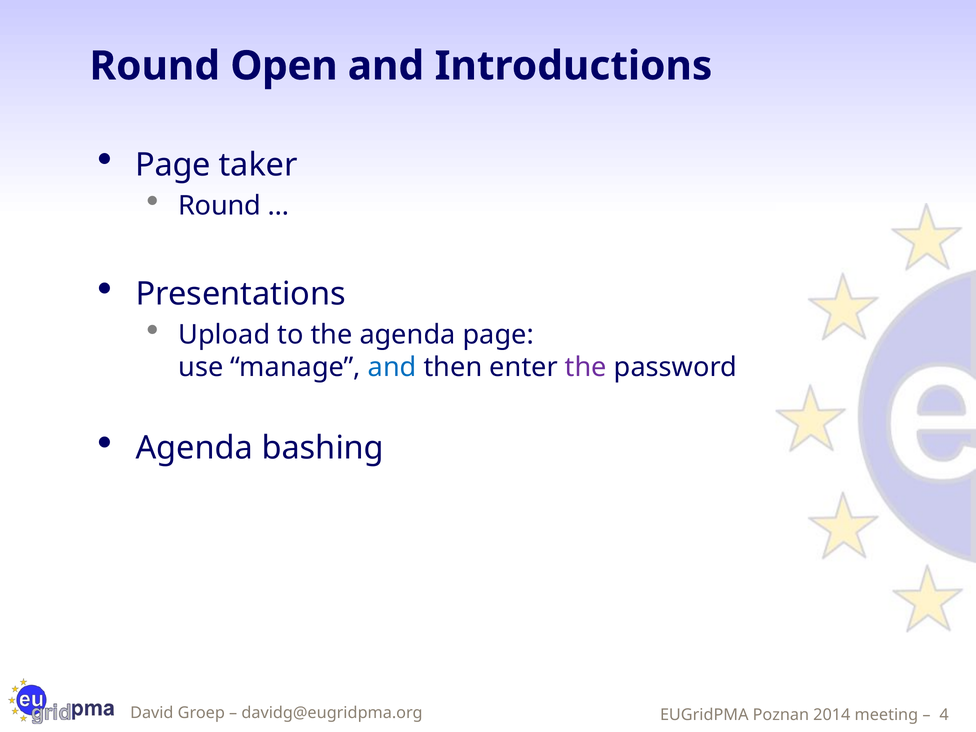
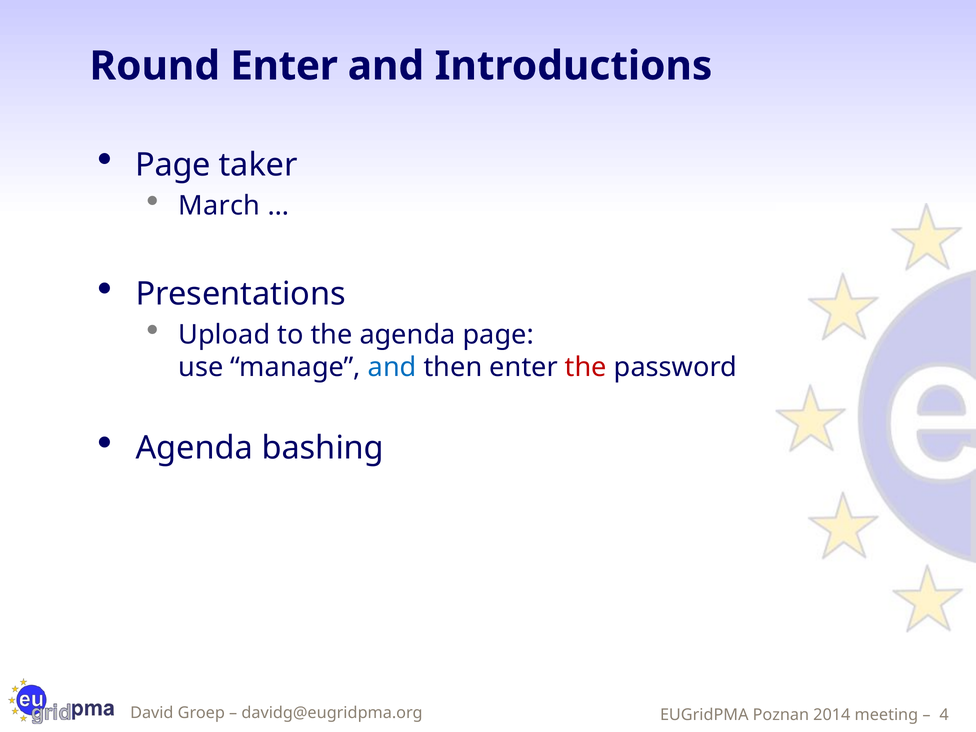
Round Open: Open -> Enter (284, 66)
Round: Round -> March (219, 206)
the colour: purple -> red (586, 367)
